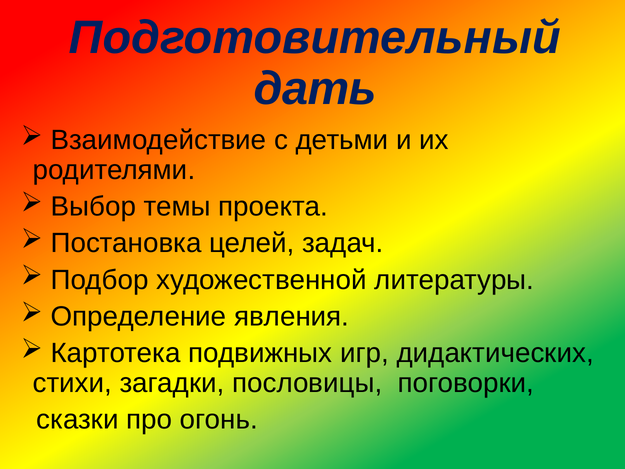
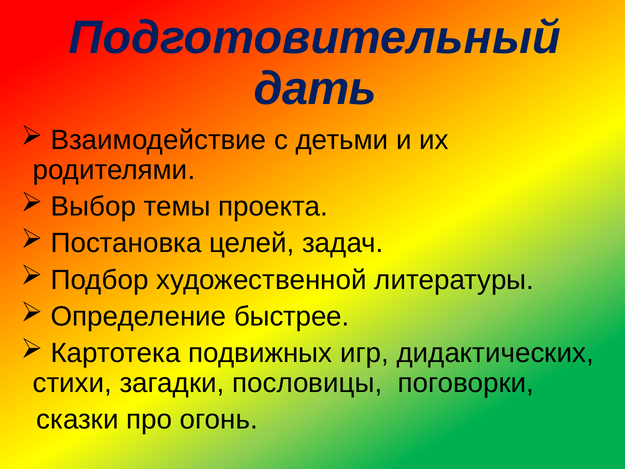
явления: явления -> быстрее (292, 316)
